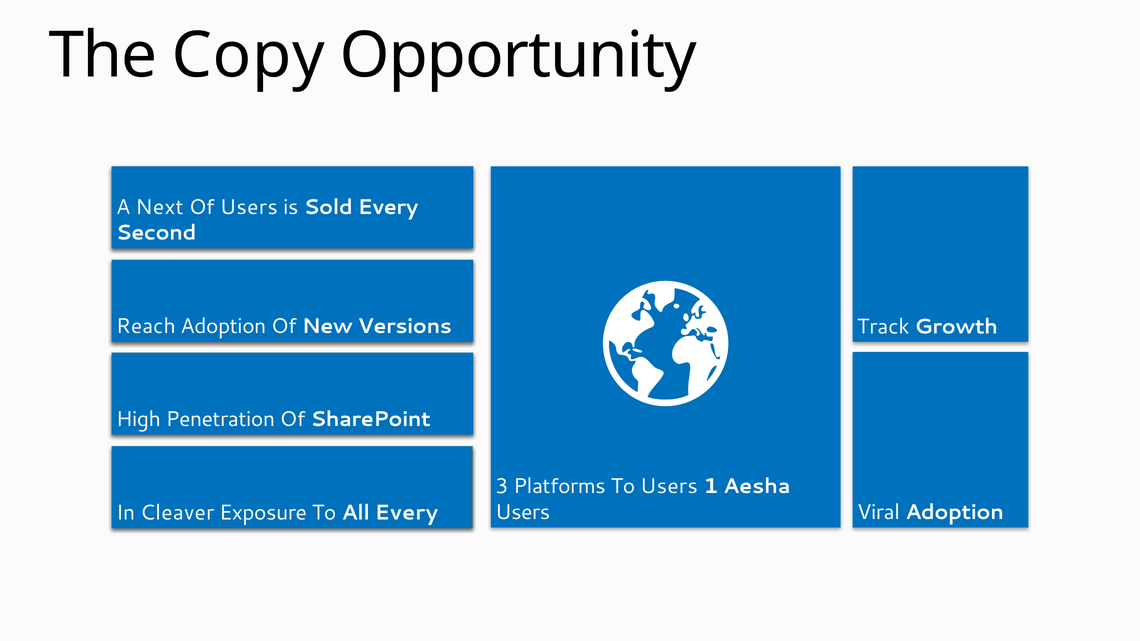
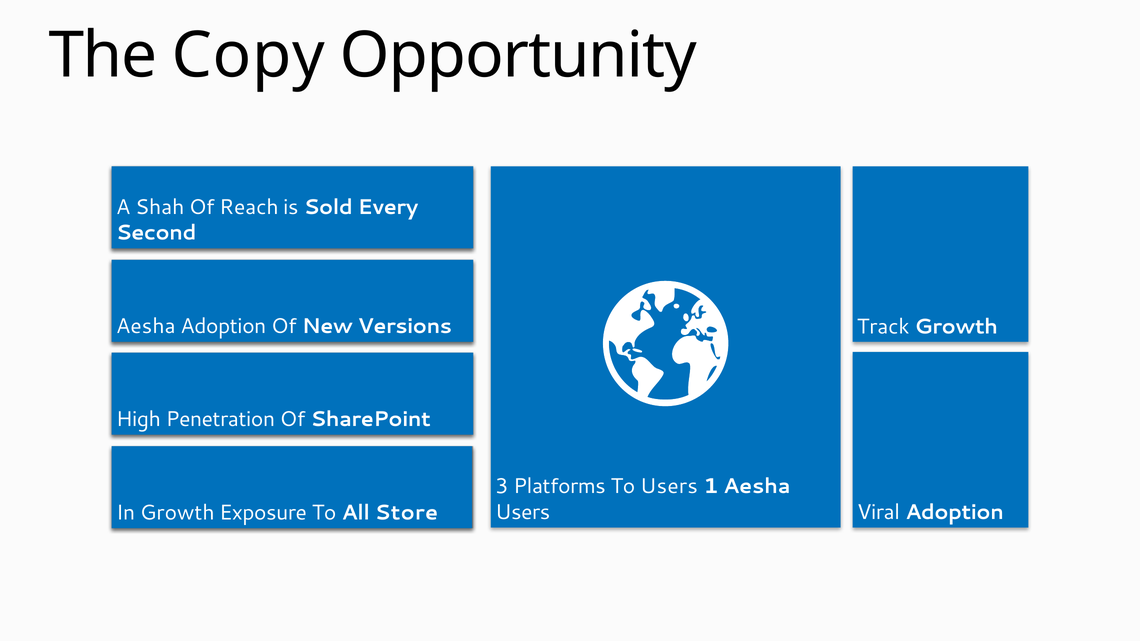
Next: Next -> Shah (160, 207)
Of Users: Users -> Reach (249, 207)
Reach: Reach -> Aesha (146, 326)
In Cleaver: Cleaver -> Growth (177, 513)
All Every: Every -> Store (406, 513)
